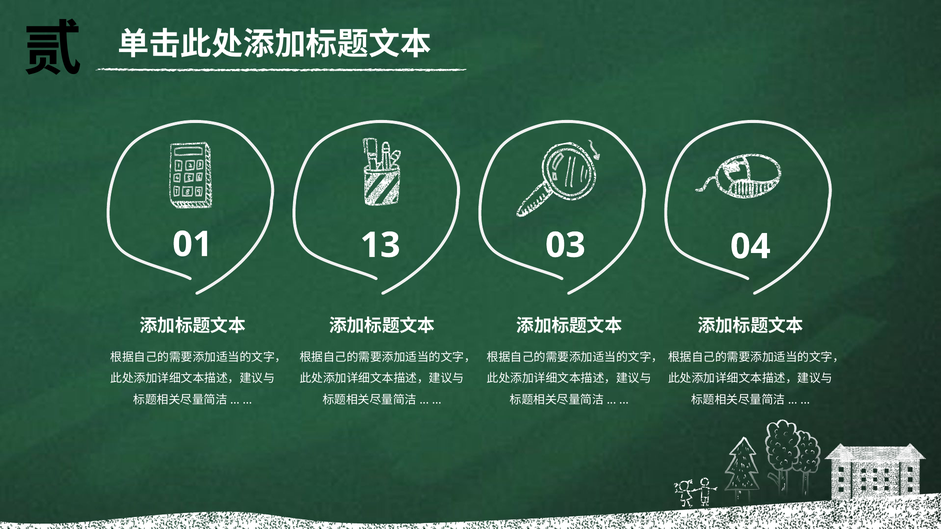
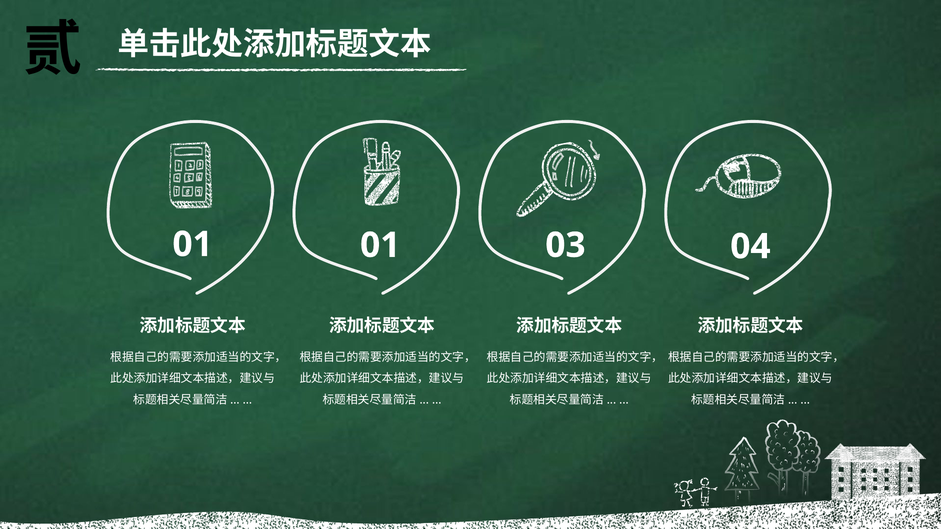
01 13: 13 -> 01 (380, 245)
